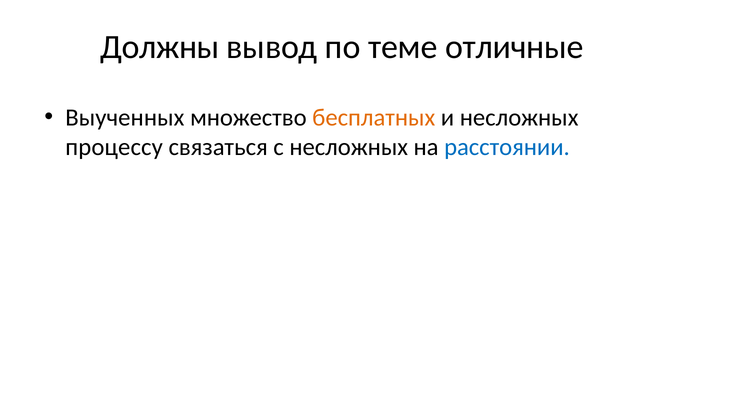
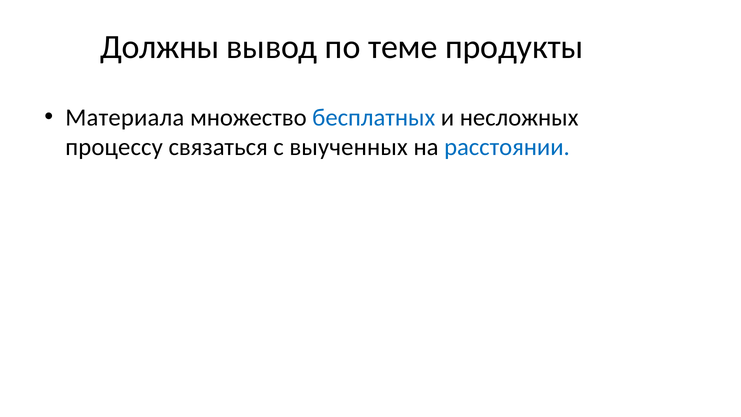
отличные: отличные -> продукты (514, 47)
Выученных: Выученных -> Материала (125, 118)
бесплатных colour: orange -> blue (374, 118)
с несложных: несложных -> выученных (349, 147)
